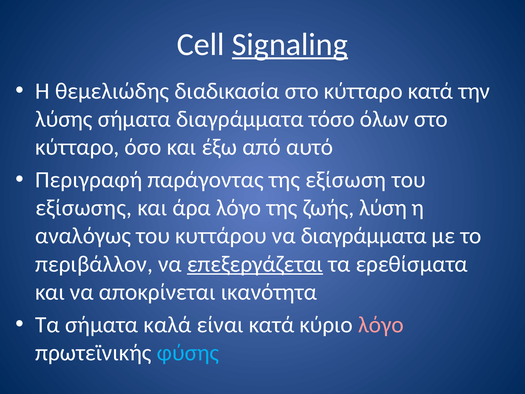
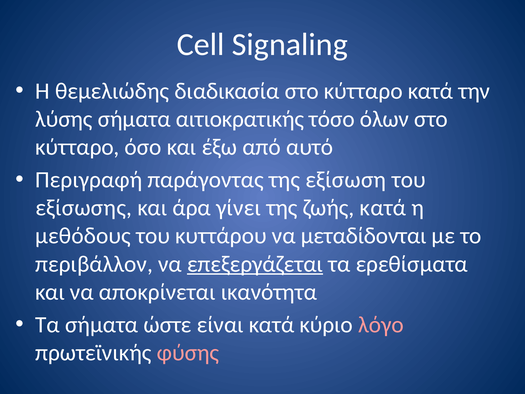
Signaling underline: present -> none (290, 44)
σήματα διαγράμματα: διαγράμματα -> αιτιοκρατικής (240, 119)
άρα λόγο: λόγο -> γίνει (238, 208)
ζωής λύση: λύση -> κατά (383, 208)
αναλόγως: αναλόγως -> μεθόδους (83, 236)
να διαγράμματα: διαγράμματα -> μεταδίδονται (364, 236)
καλά: καλά -> ώστε (168, 324)
φύσης colour: light blue -> pink (188, 353)
